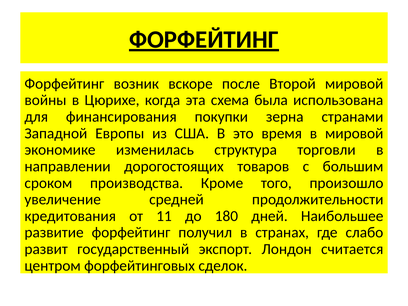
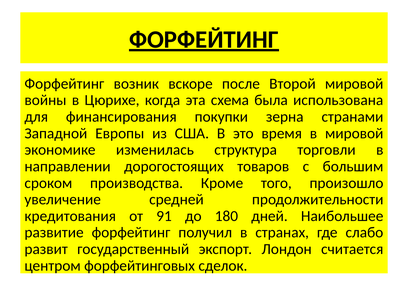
11: 11 -> 91 (164, 216)
